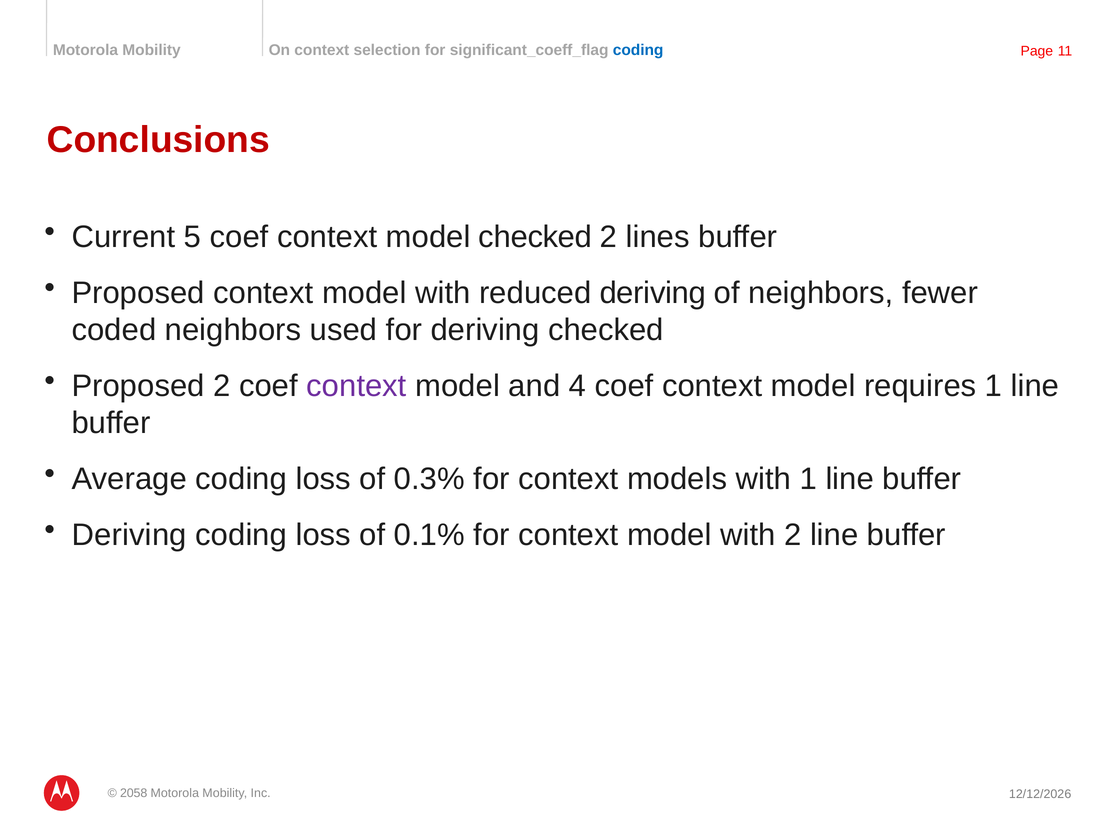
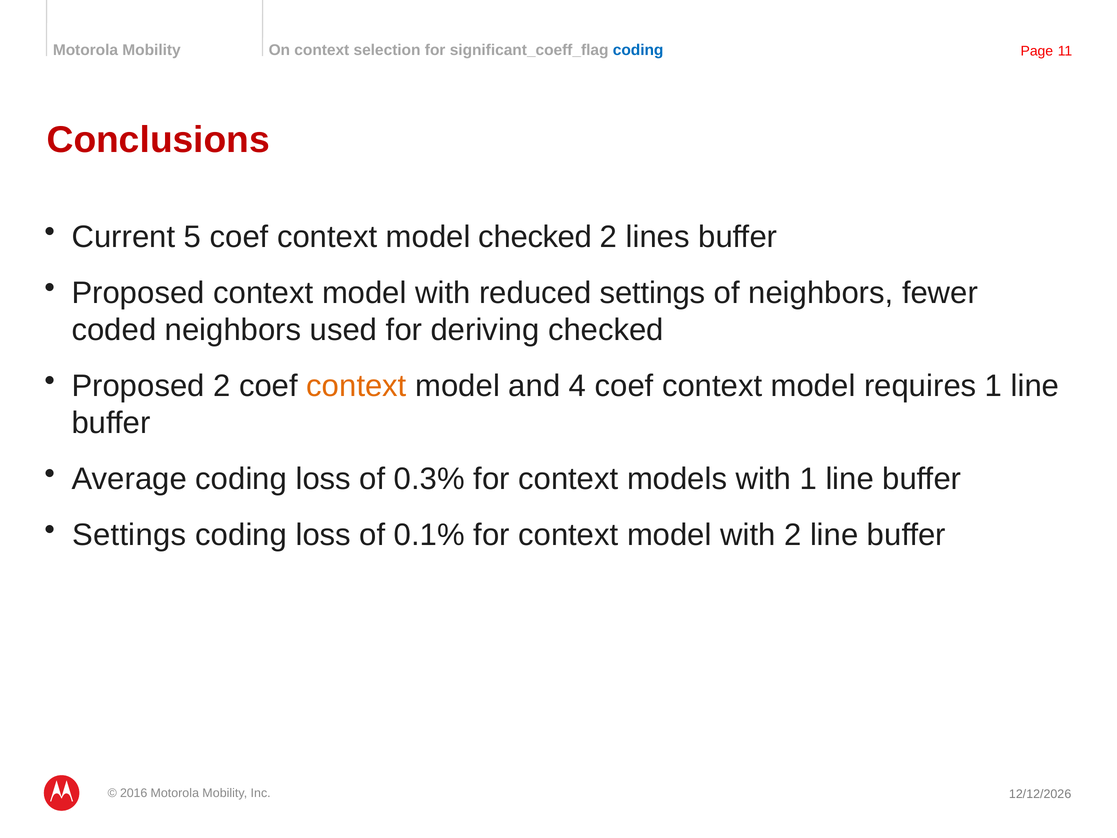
reduced deriving: deriving -> settings (653, 293)
context colour: purple -> orange (357, 386)
Deriving: Deriving -> Settings (129, 535)
2058: 2058 -> 2016 (134, 793)
